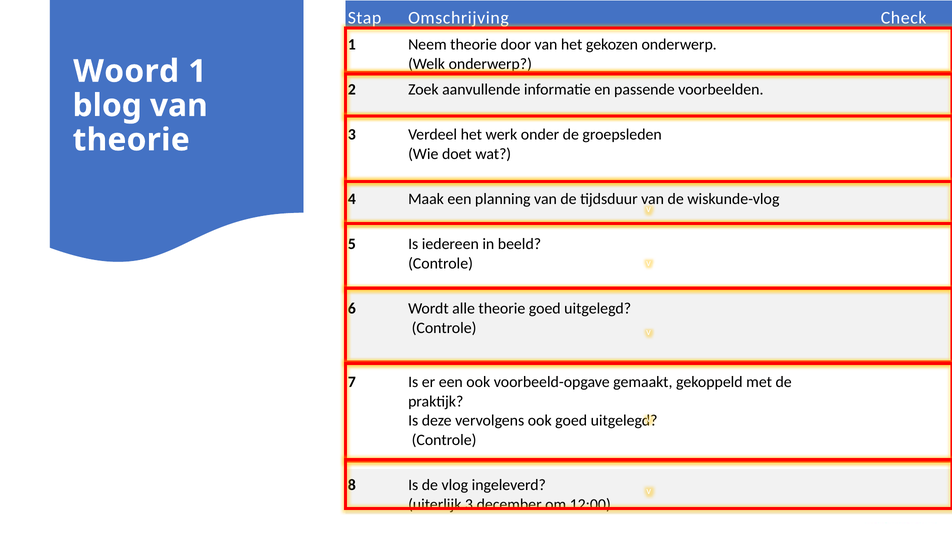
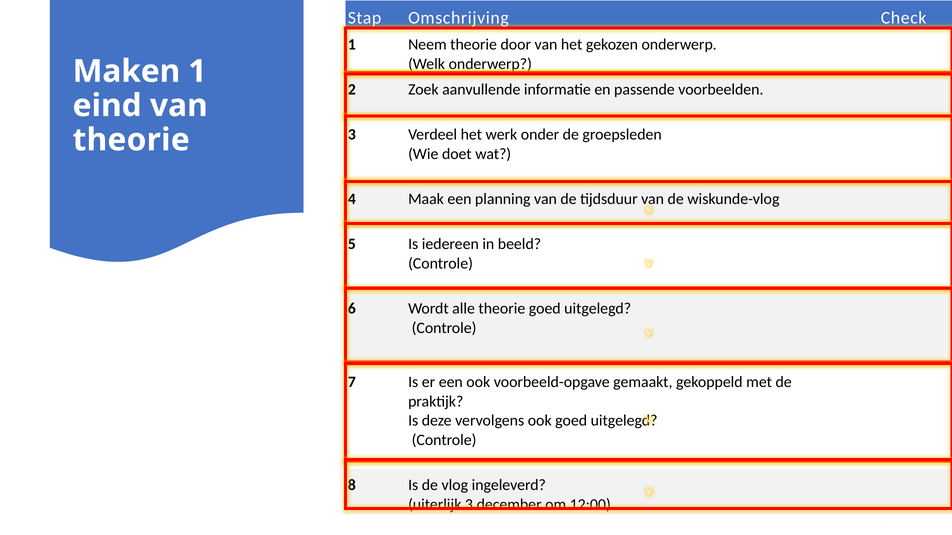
Woord: Woord -> Maken (126, 71)
blog: blog -> eind (107, 106)
